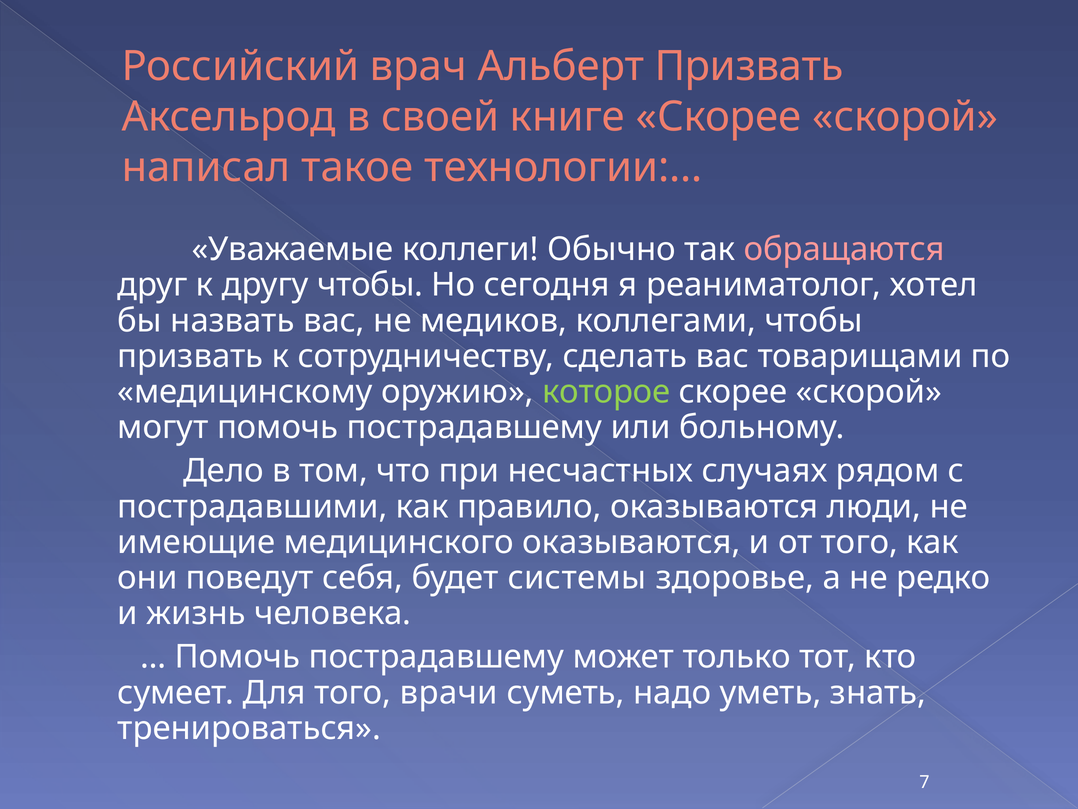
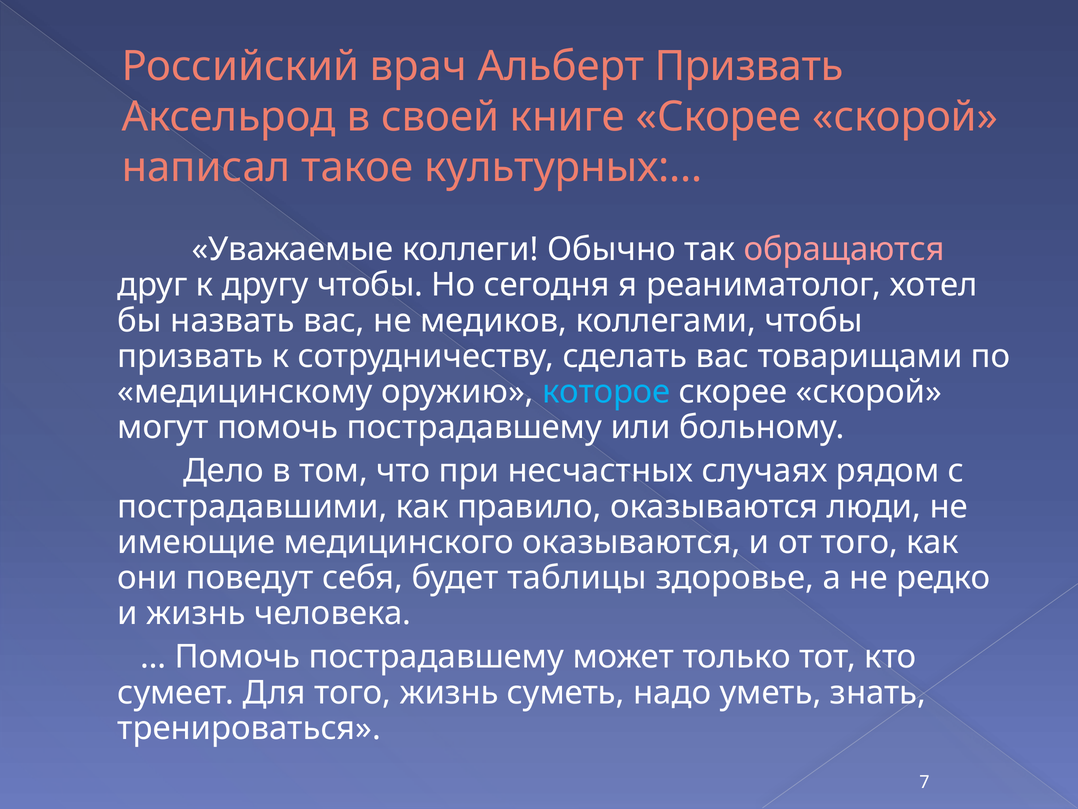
технологии:…: технологии:… -> культурных:… (563, 167)
которое colour: light green -> light blue (606, 392)
системы: системы -> таблицы (577, 577)
того врачи: врачи -> жизнь (449, 692)
